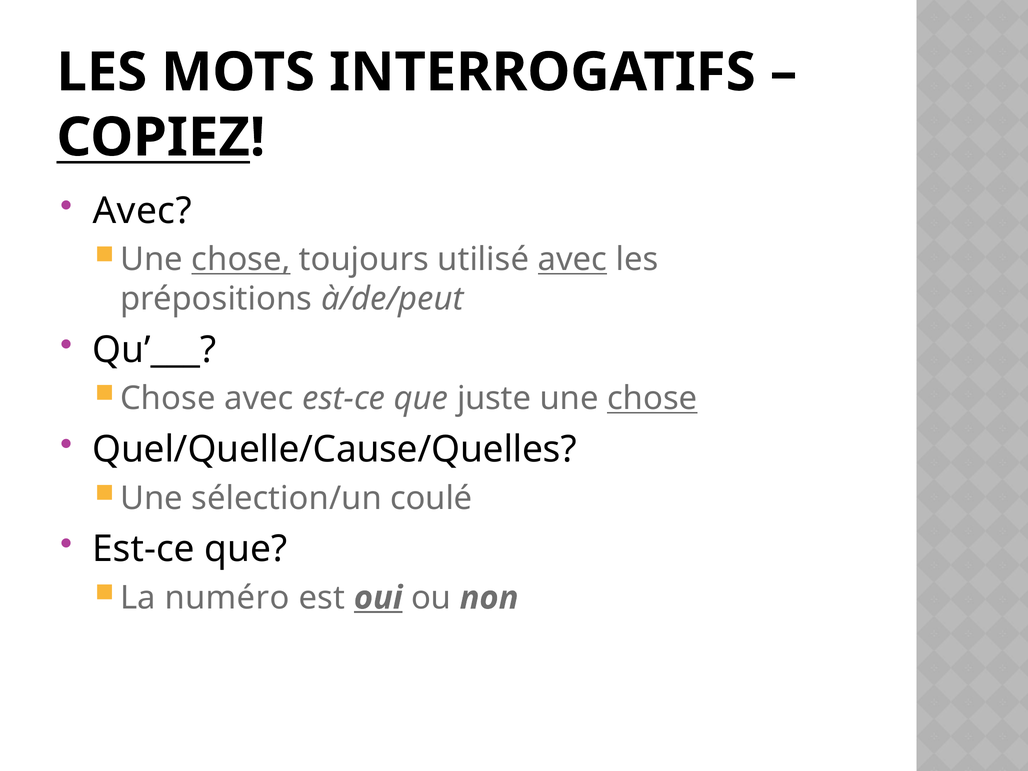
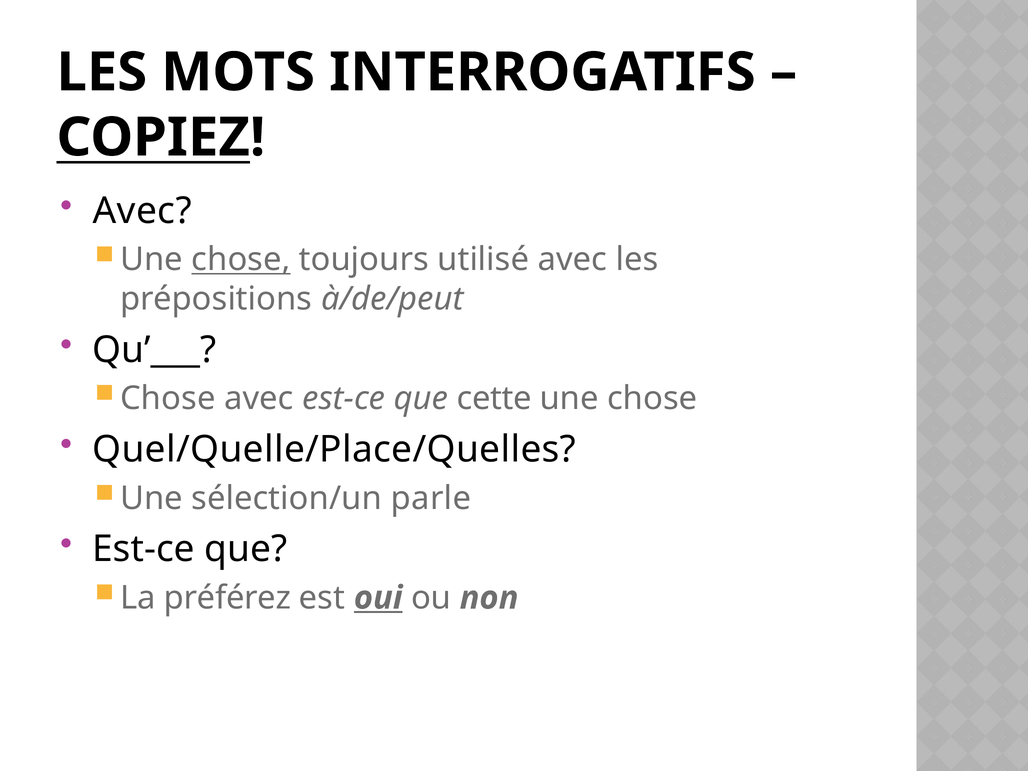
avec underline: present -> none (572, 260)
juste: juste -> cette (494, 399)
chose underline: present -> none (652, 399)
Quel/Quelle/Cause/Quelles: Quel/Quelle/Cause/Quelles -> Quel/Quelle/Place/Quelles (334, 449)
coulé: coulé -> parle (431, 498)
numéro: numéro -> préférez (227, 598)
